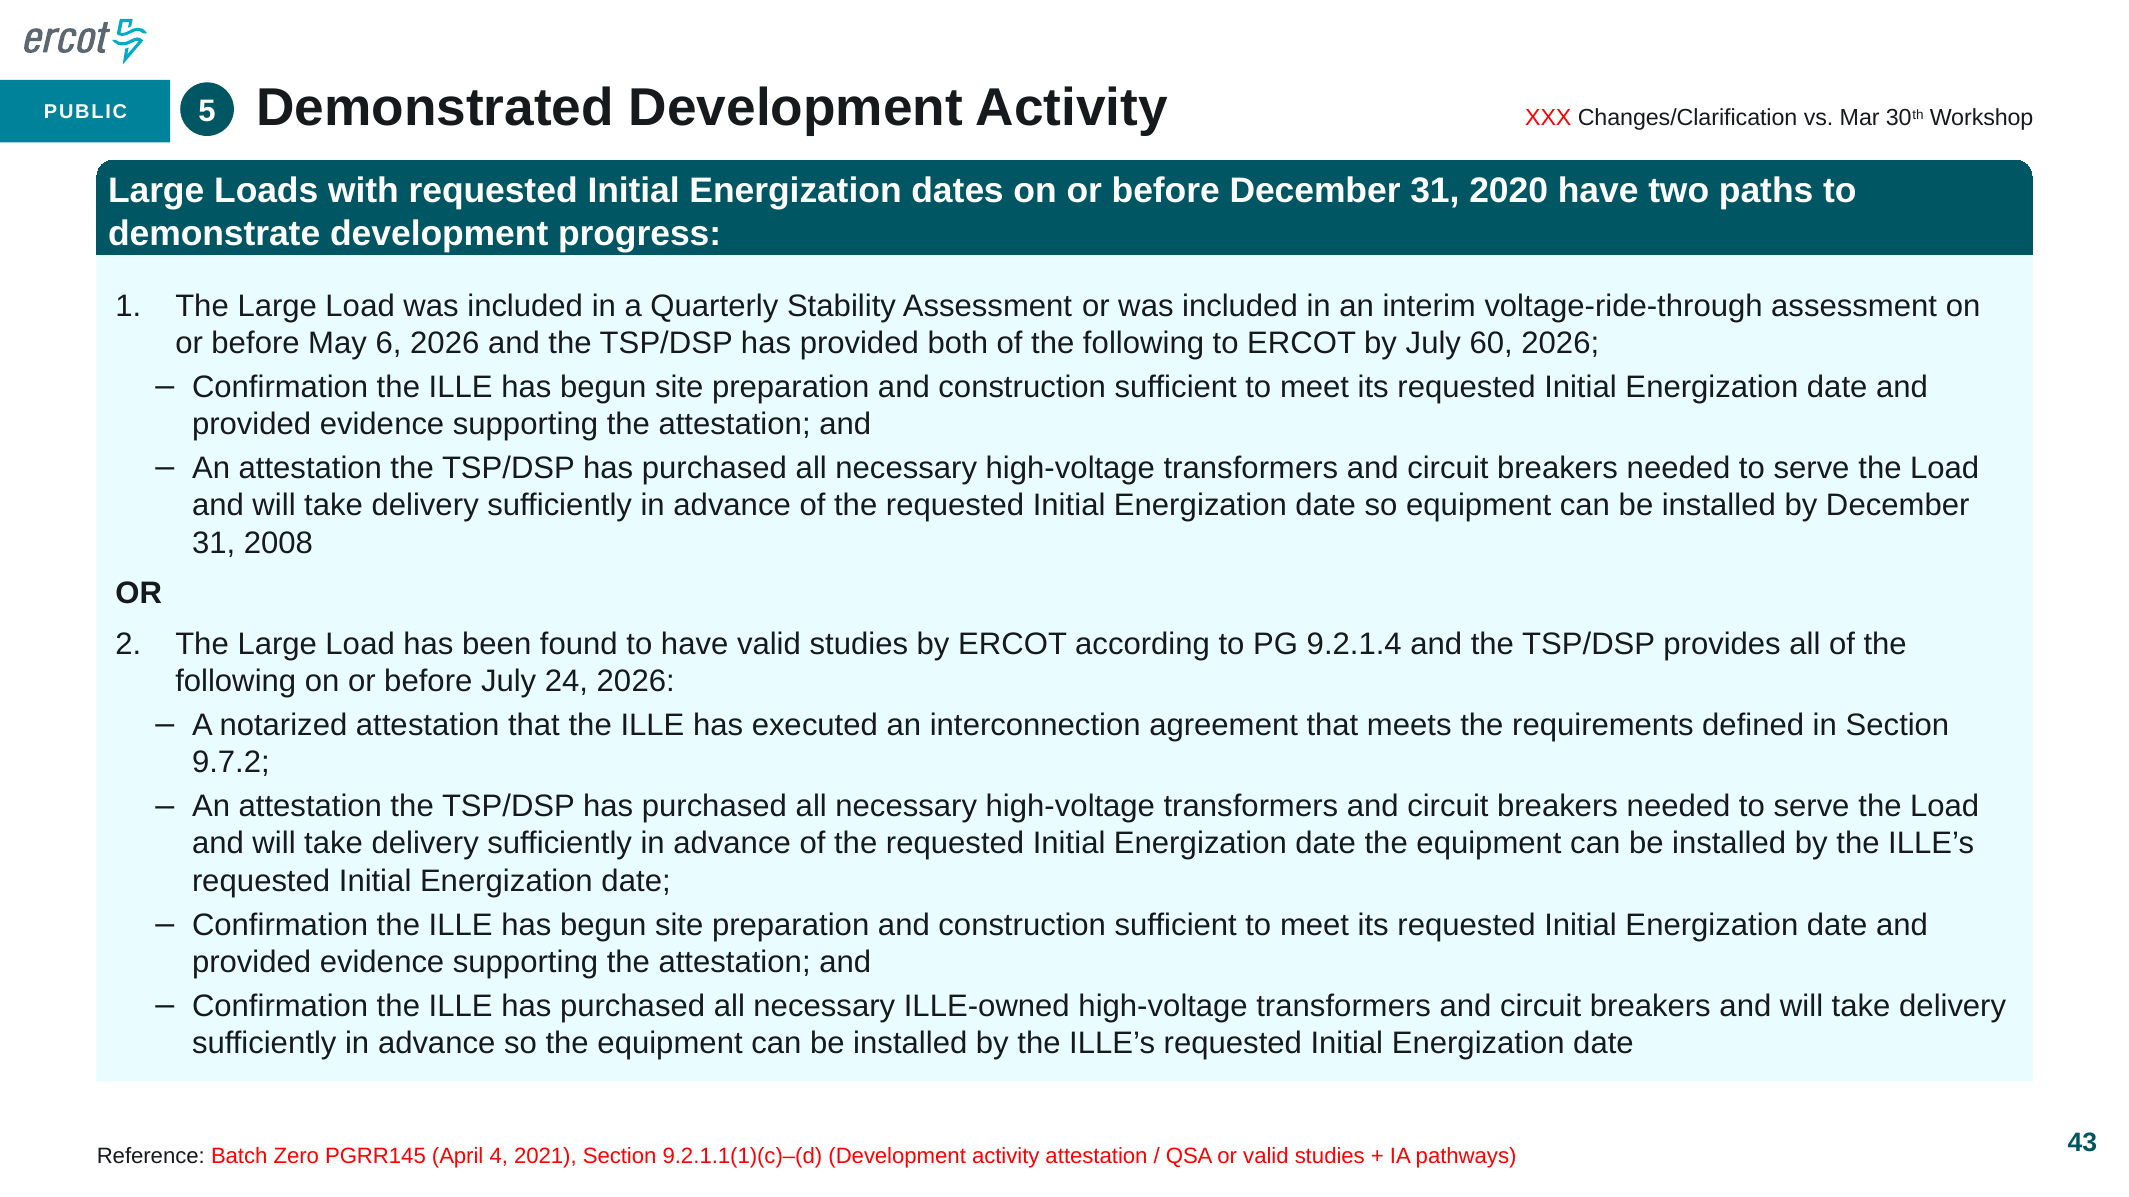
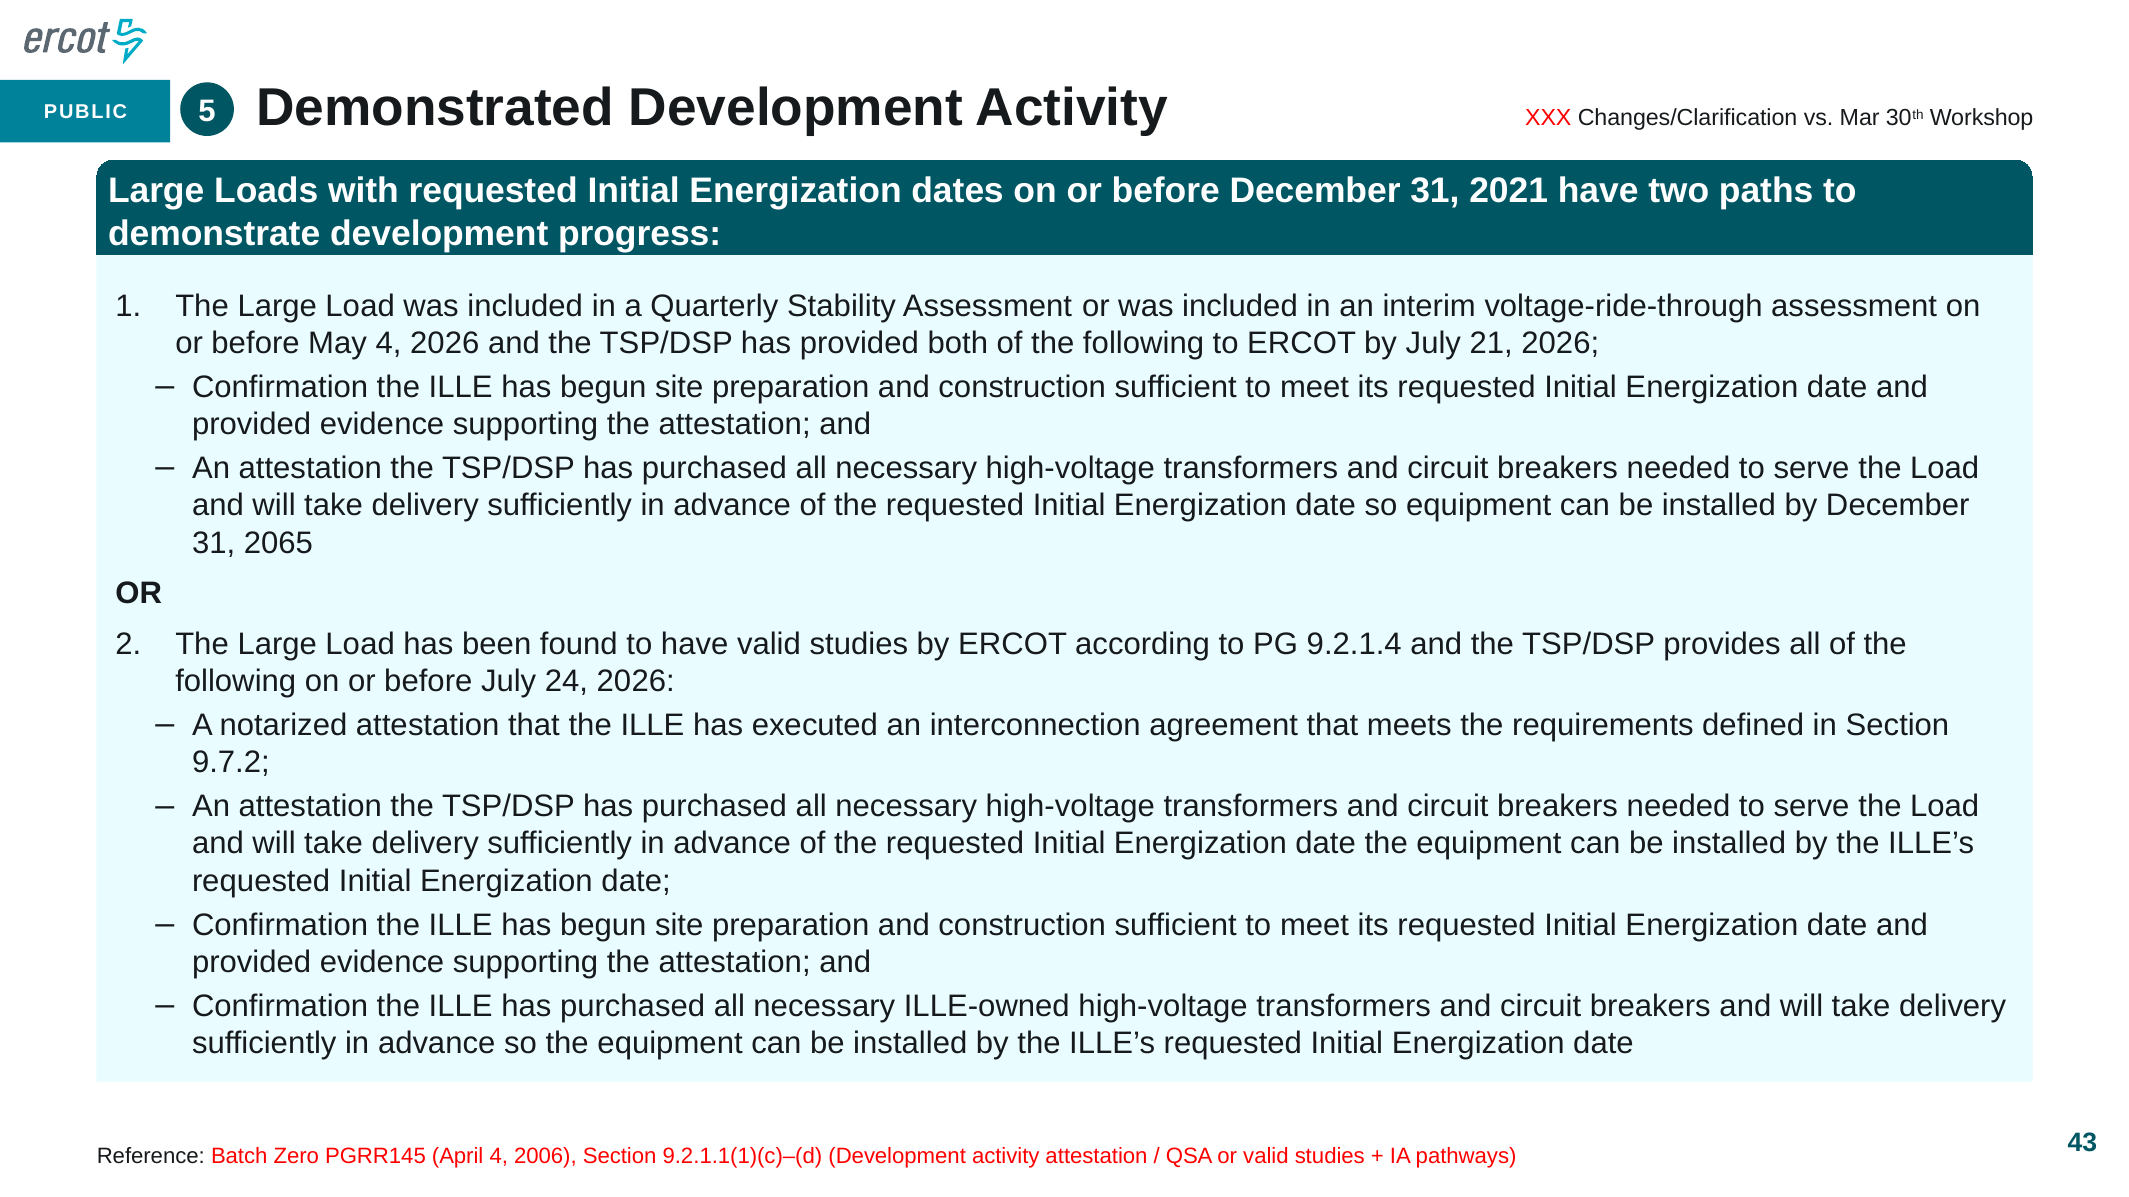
2020: 2020 -> 2021 (1509, 191)
May 6: 6 -> 4 (389, 343)
60: 60 -> 21 (1491, 343)
2008: 2008 -> 2065 (278, 543)
2021: 2021 -> 2006 (545, 1156)
